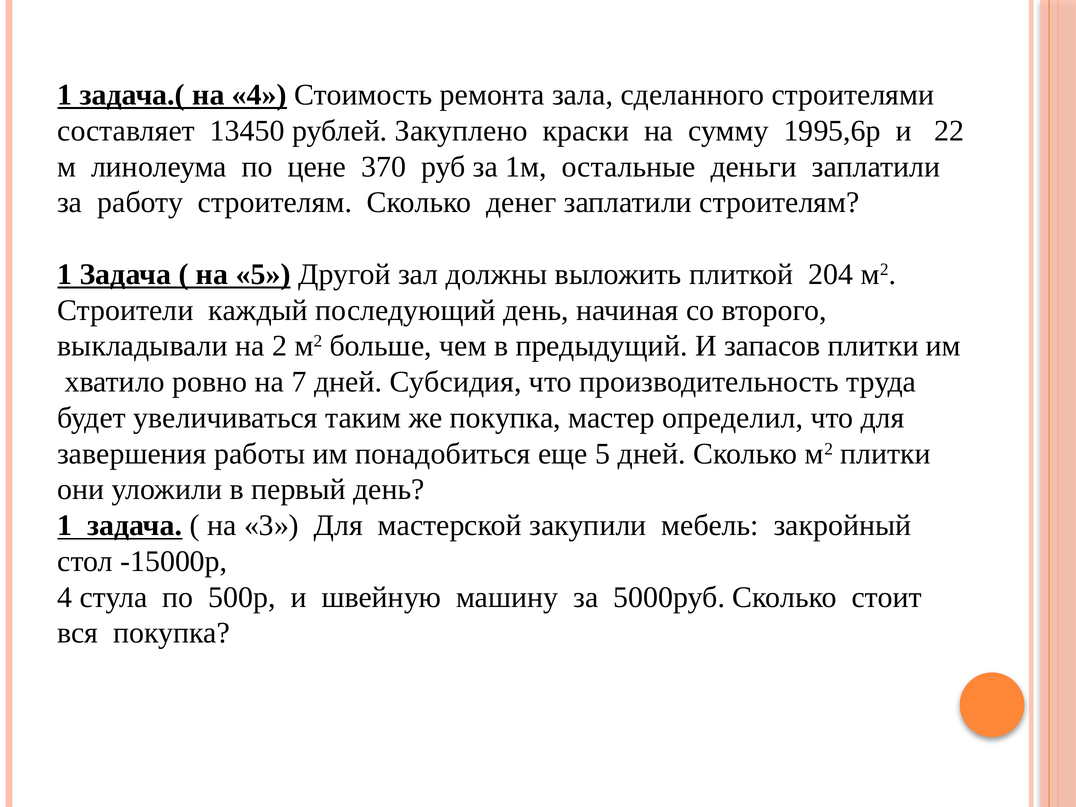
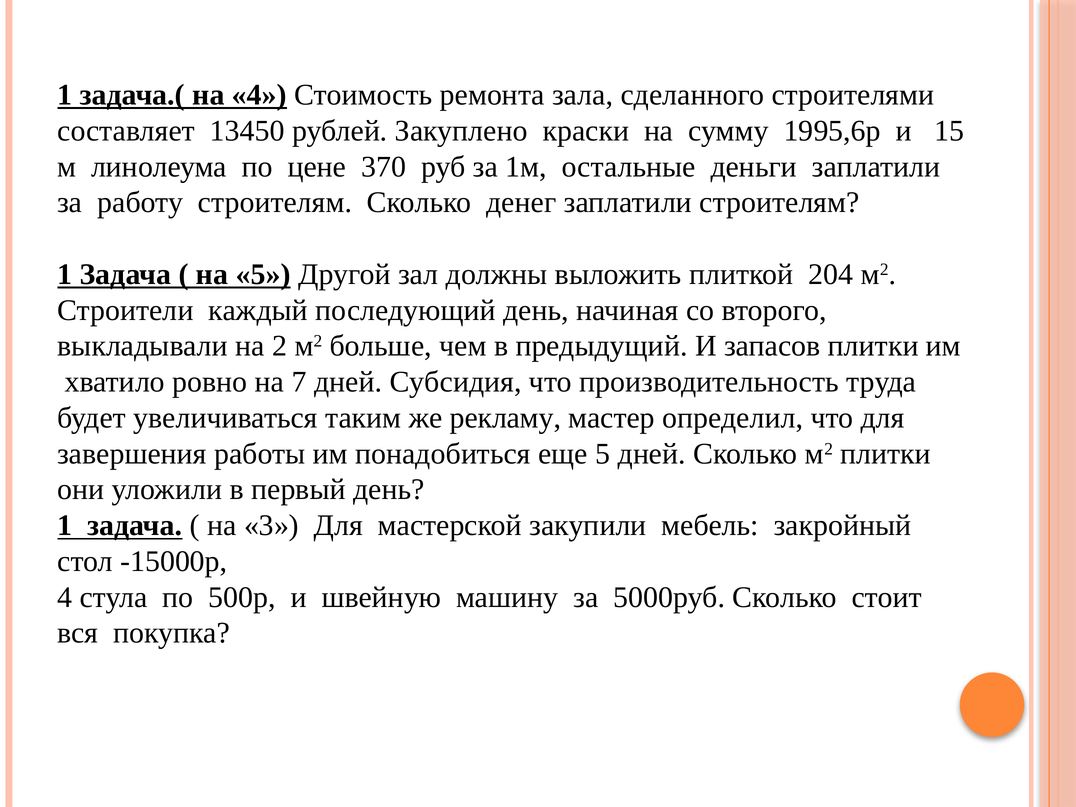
22: 22 -> 15 (949, 131)
же покупка: покупка -> рекламу (505, 418)
